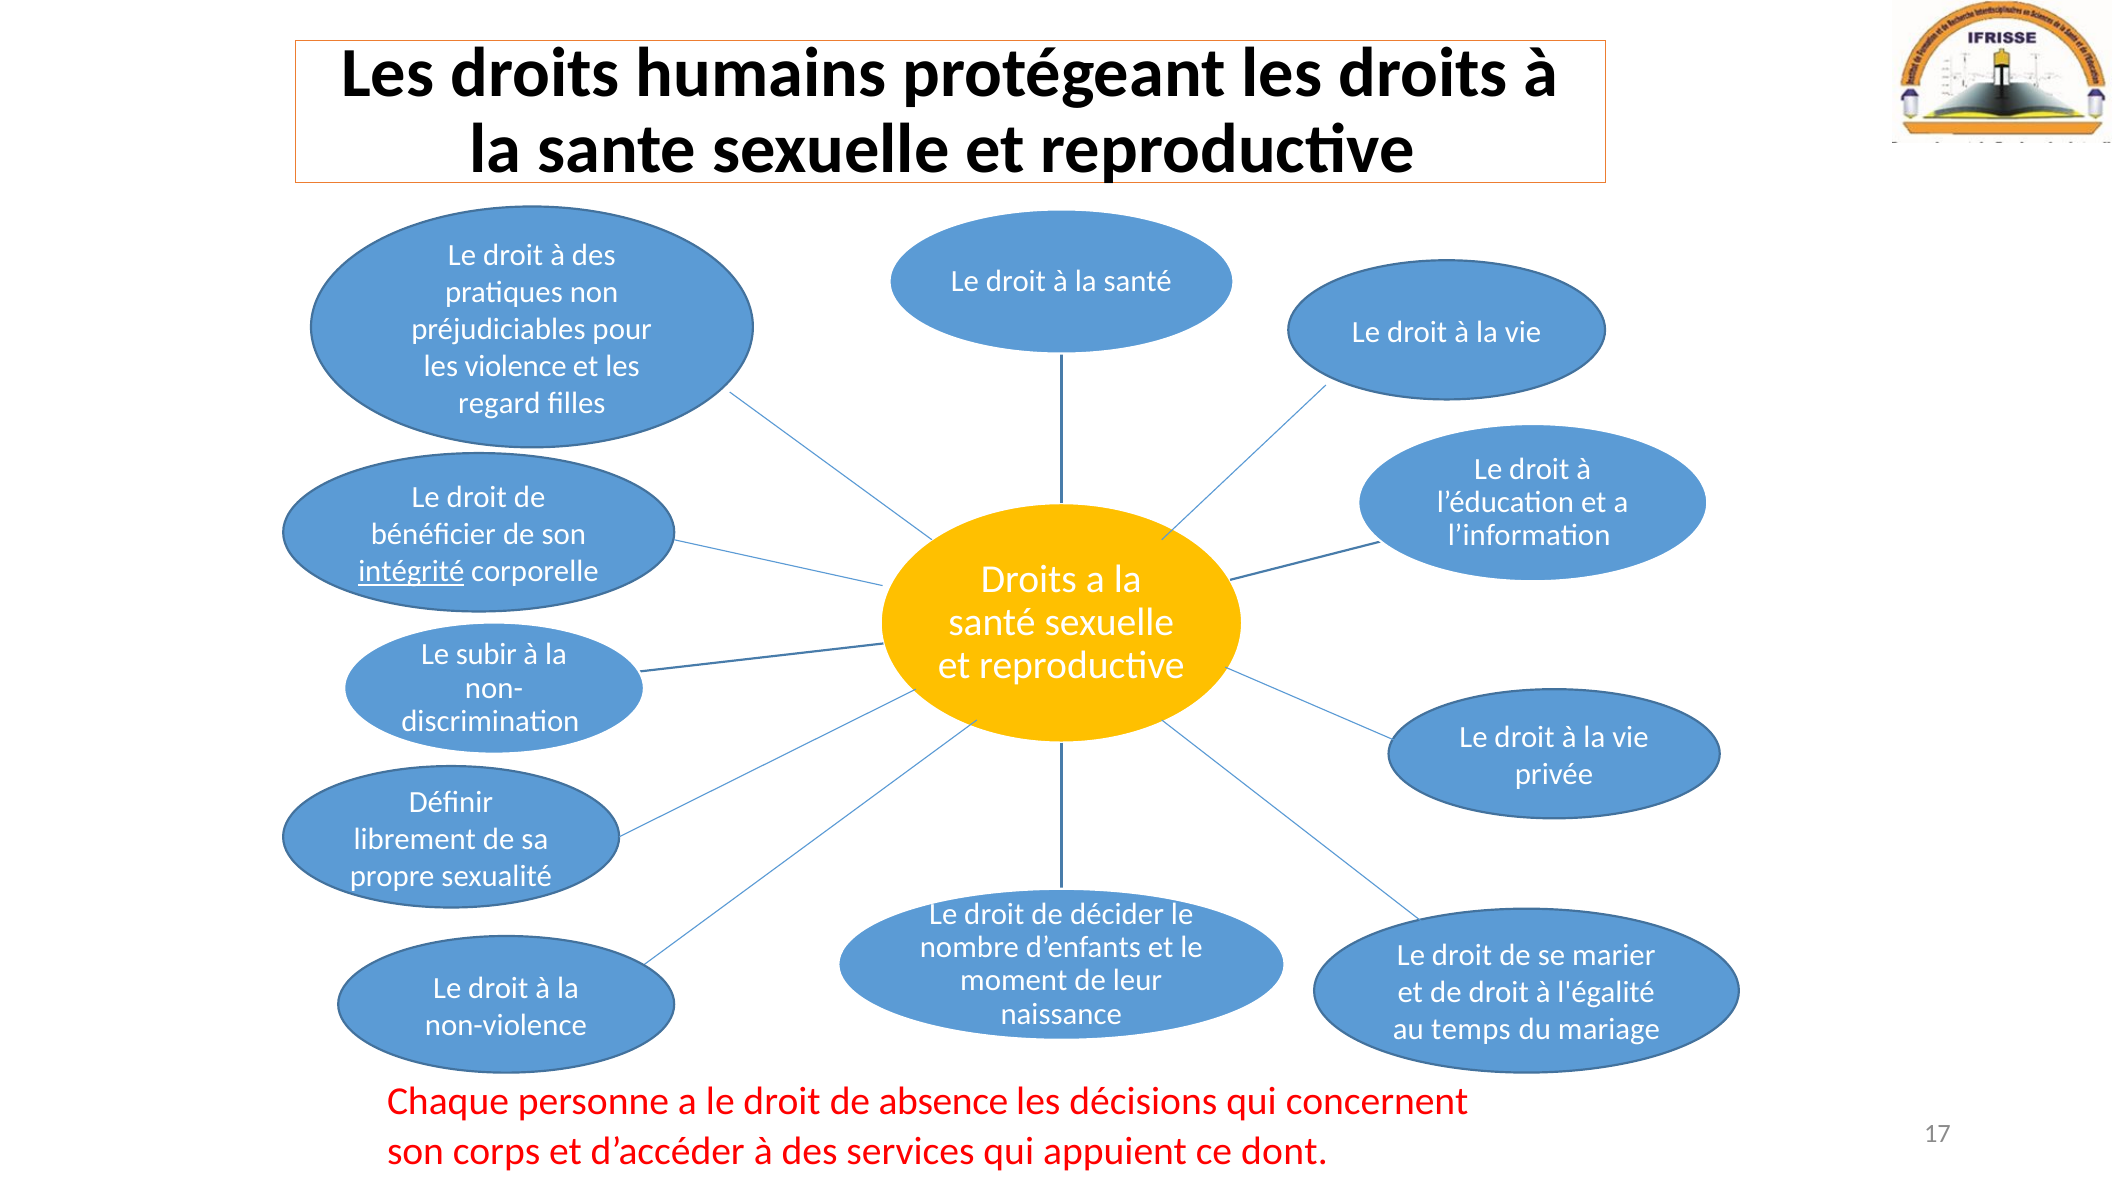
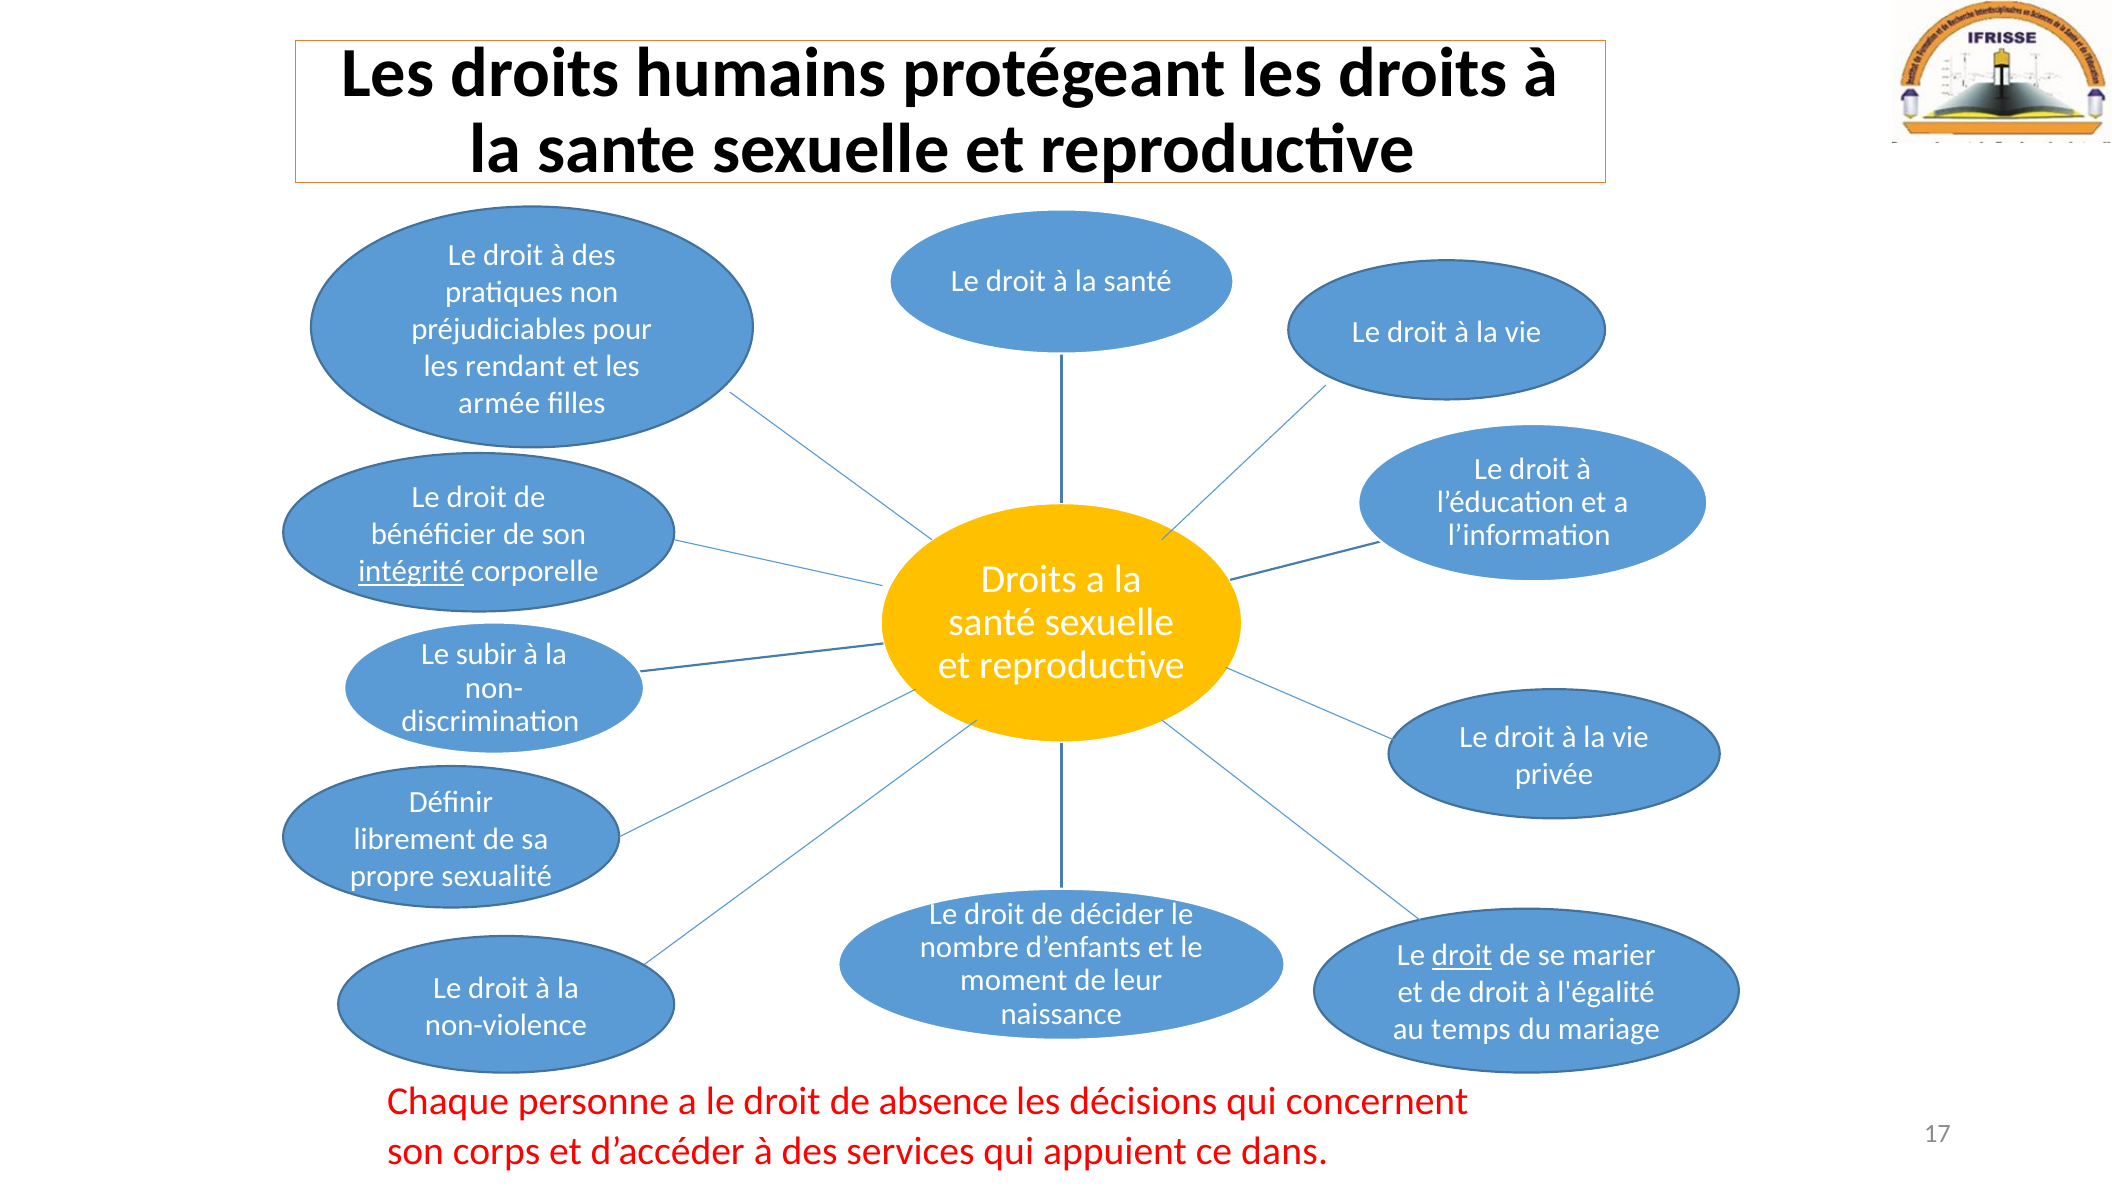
violence: violence -> rendant (515, 366)
regard: regard -> armée (499, 403)
droit underline: none -> present (1462, 956)
dont: dont -> dans (1285, 1152)
